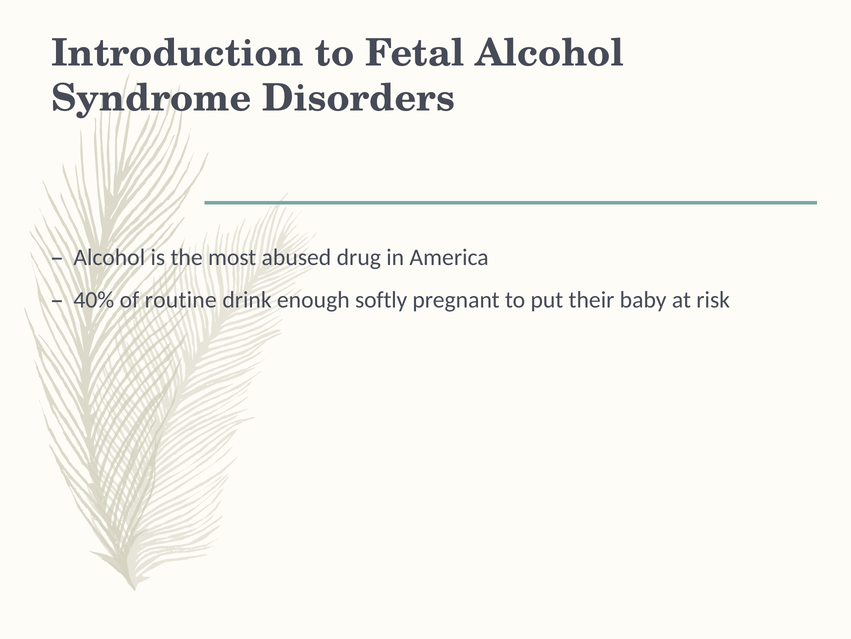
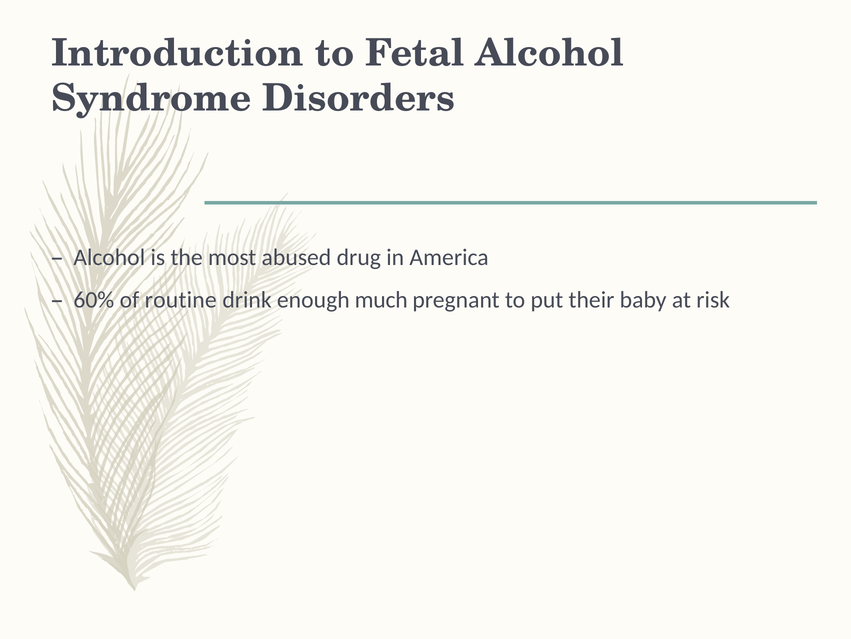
40%: 40% -> 60% (94, 300)
softly: softly -> much (381, 300)
